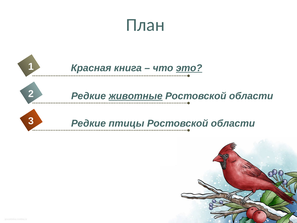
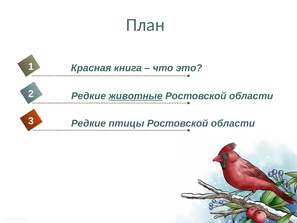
это underline: present -> none (189, 68)
